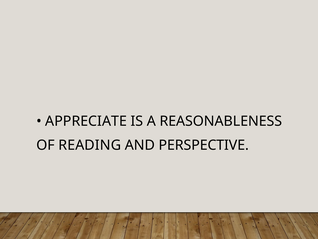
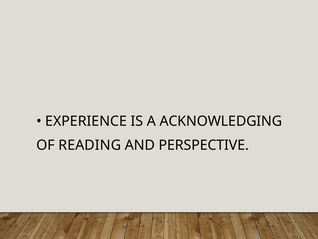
APPRECIATE: APPRECIATE -> EXPERIENCE (86, 121)
REASONABLENESS: REASONABLENESS -> ACKNOWLEDGING (221, 121)
